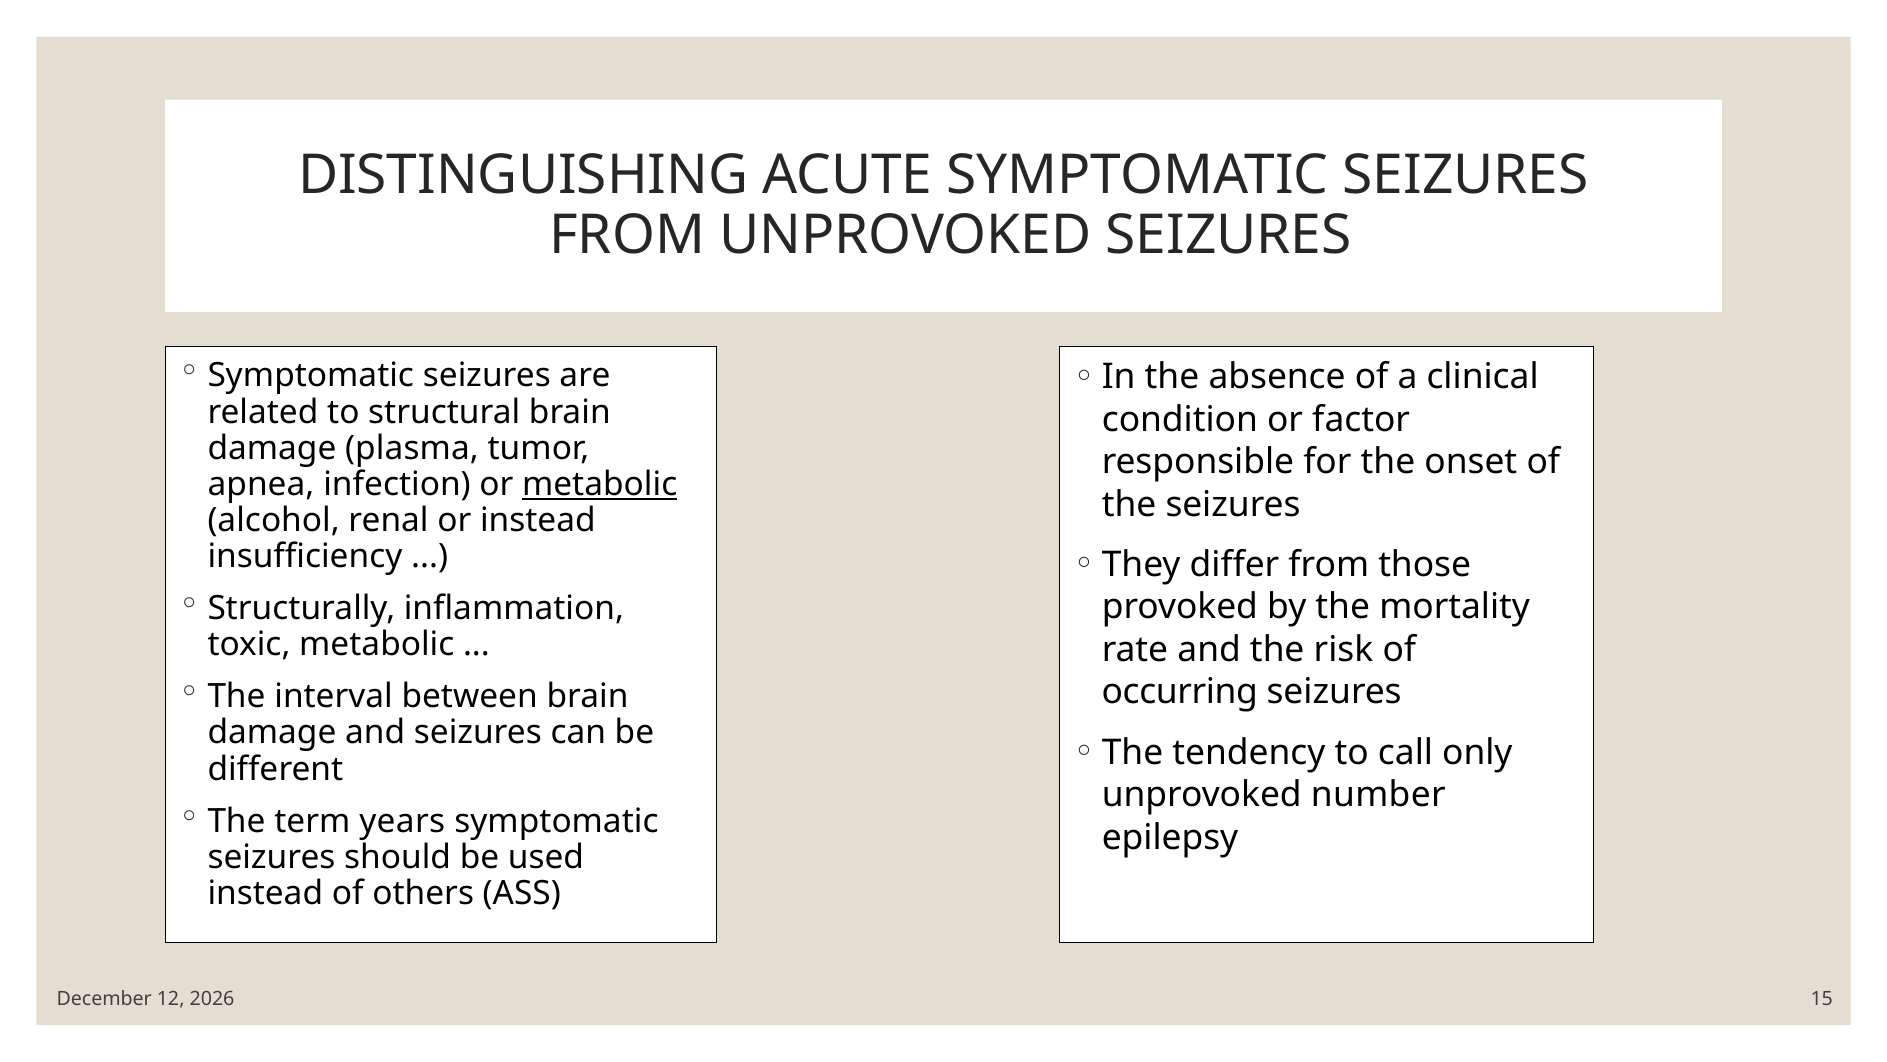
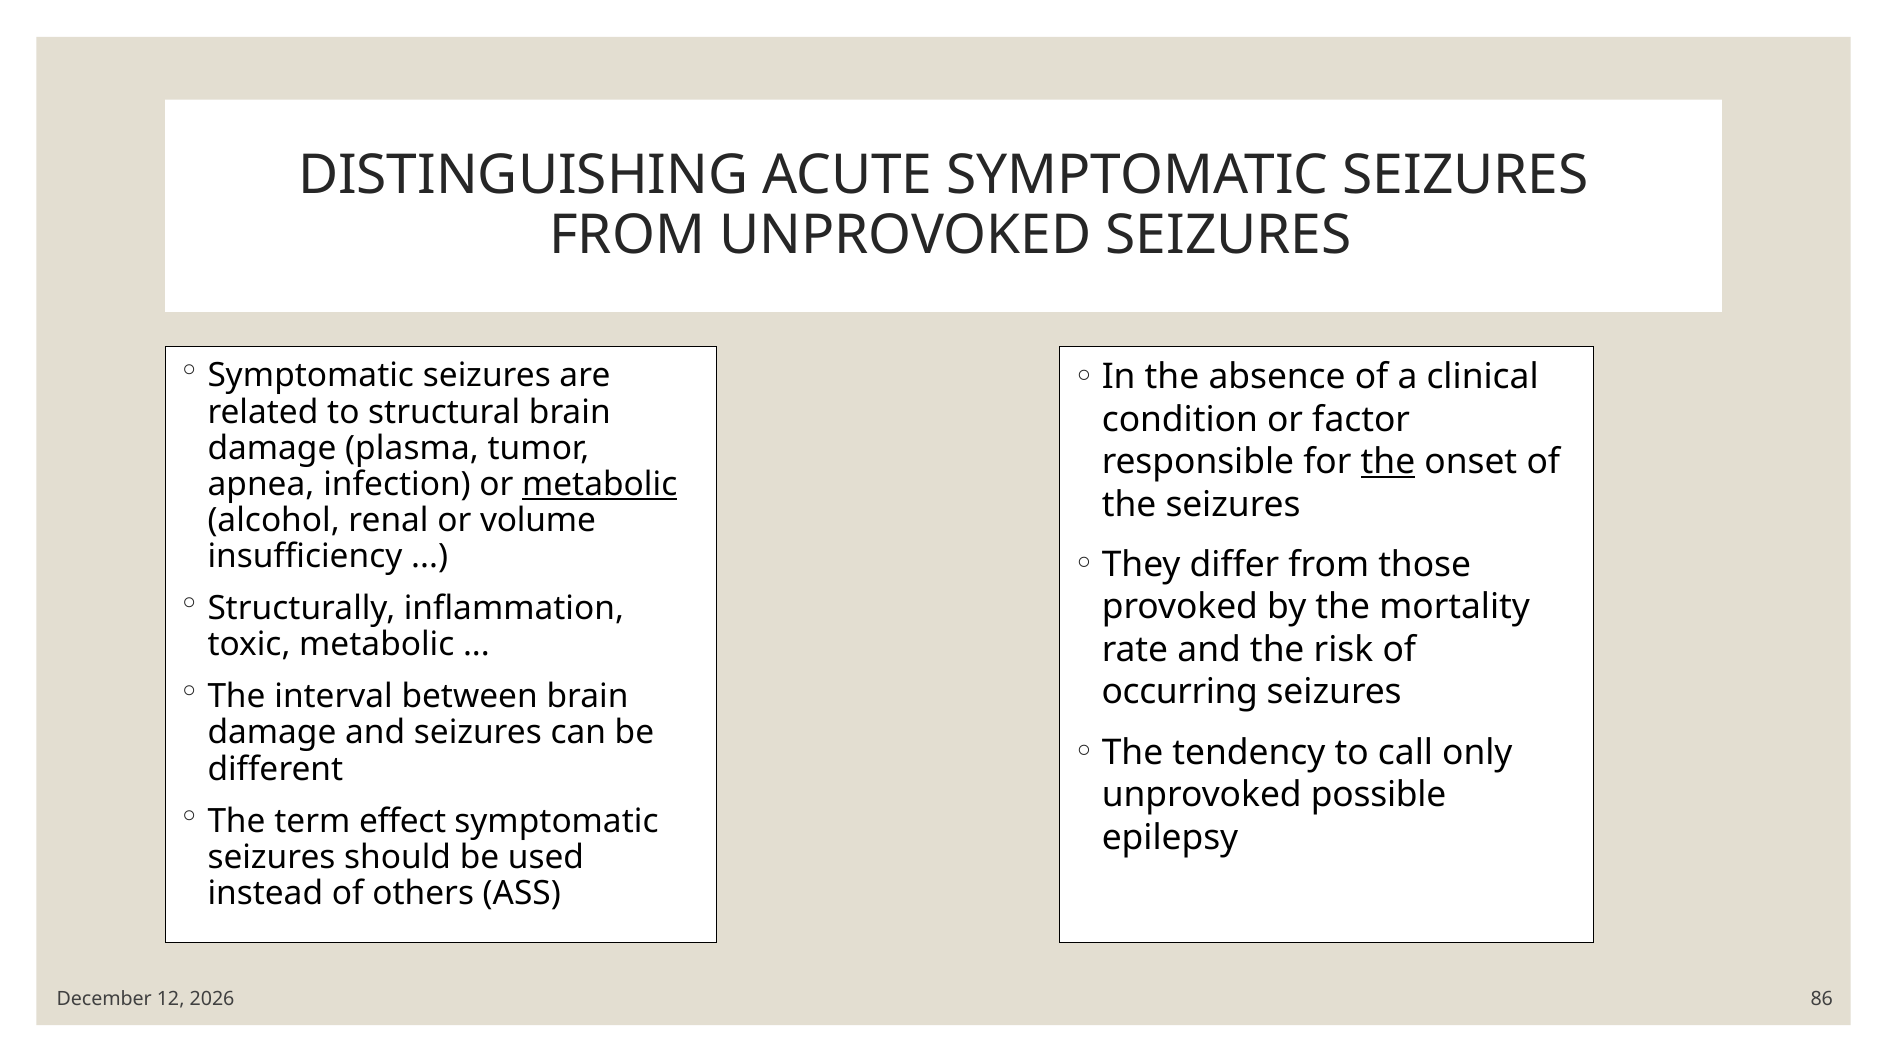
the underline: none -> present (1388, 462)
or instead: instead -> volume (538, 520)
number: number -> possible (1379, 794)
years: years -> effect (403, 821)
15: 15 -> 86 (1822, 998)
